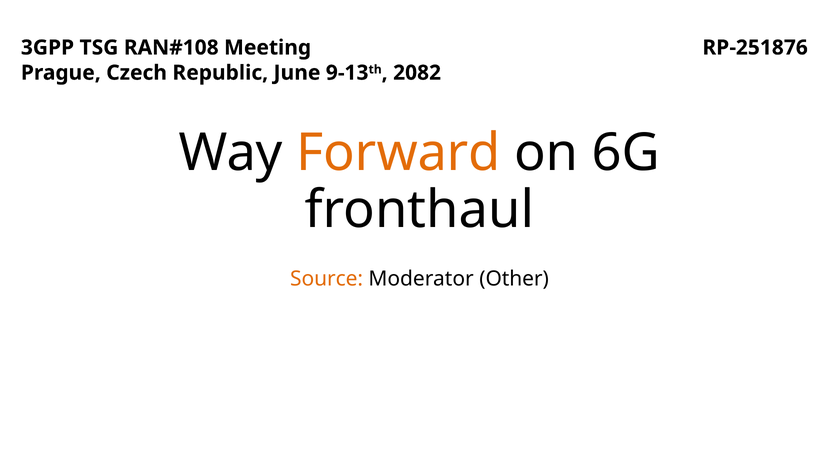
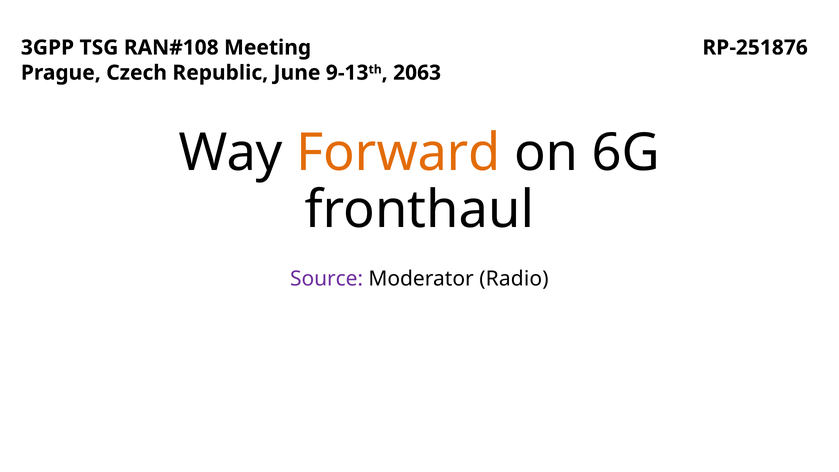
2082: 2082 -> 2063 (417, 73)
Source colour: orange -> purple (327, 279)
Other: Other -> Radio (514, 279)
